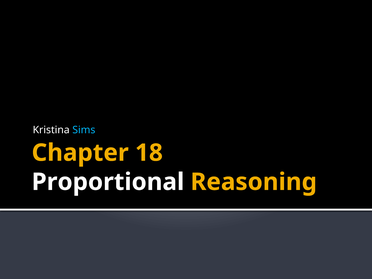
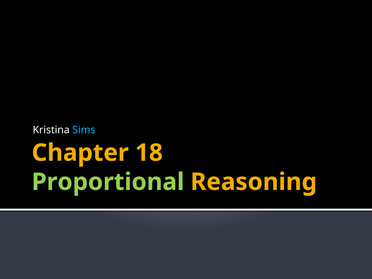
Proportional colour: white -> light green (108, 182)
